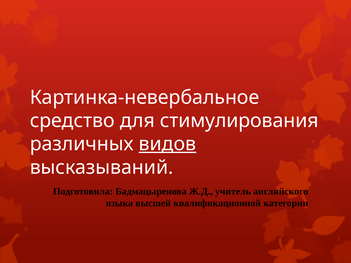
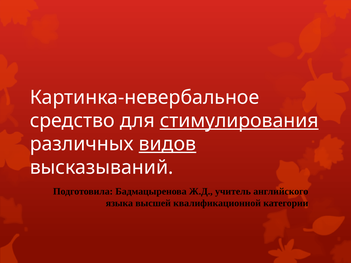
стимулирования underline: none -> present (239, 121)
